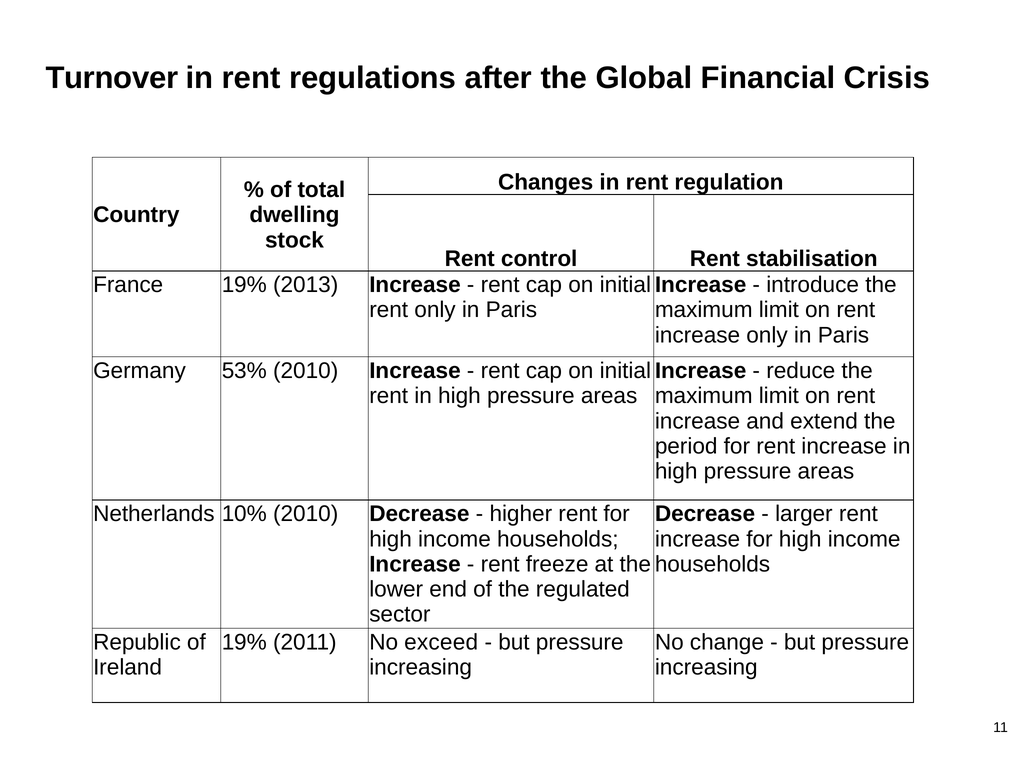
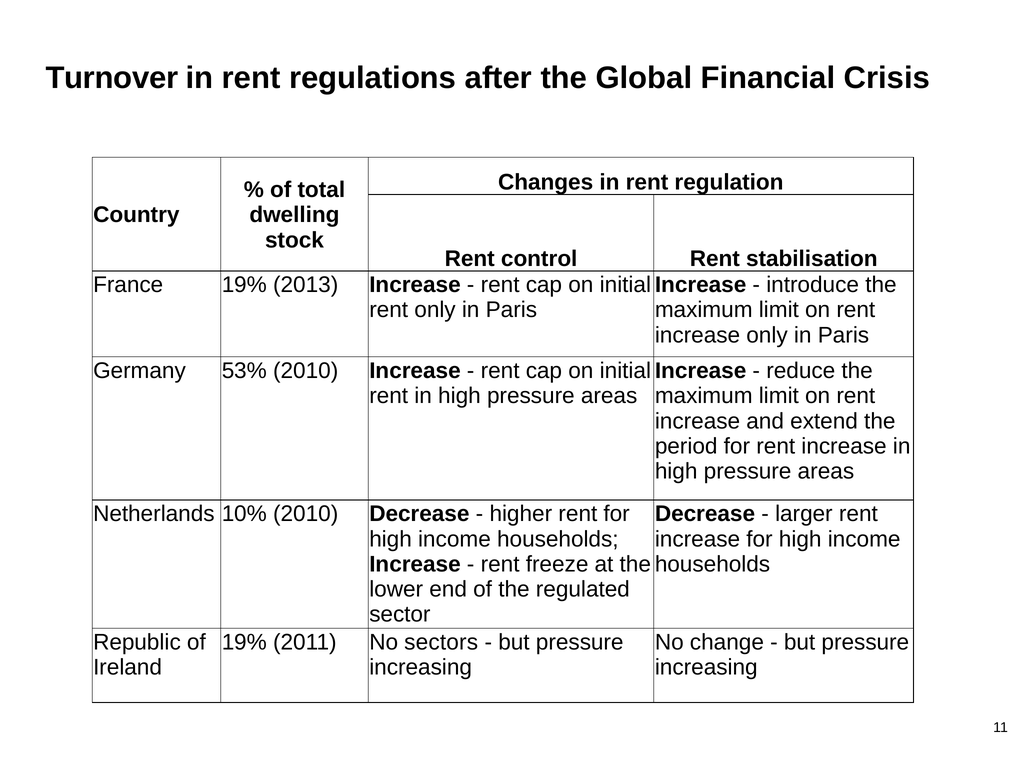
exceed: exceed -> sectors (441, 642)
